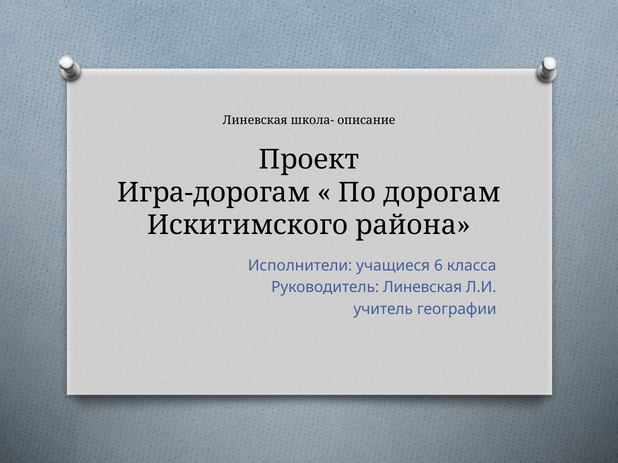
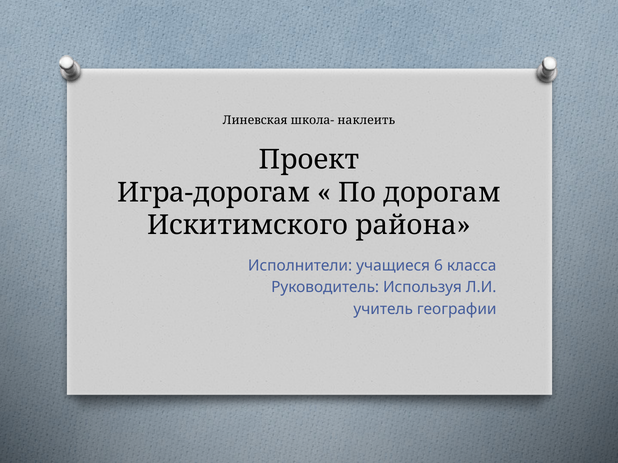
описание: описание -> наклеить (366, 120)
Руководитель Линевская: Линевская -> Используя (422, 288)
